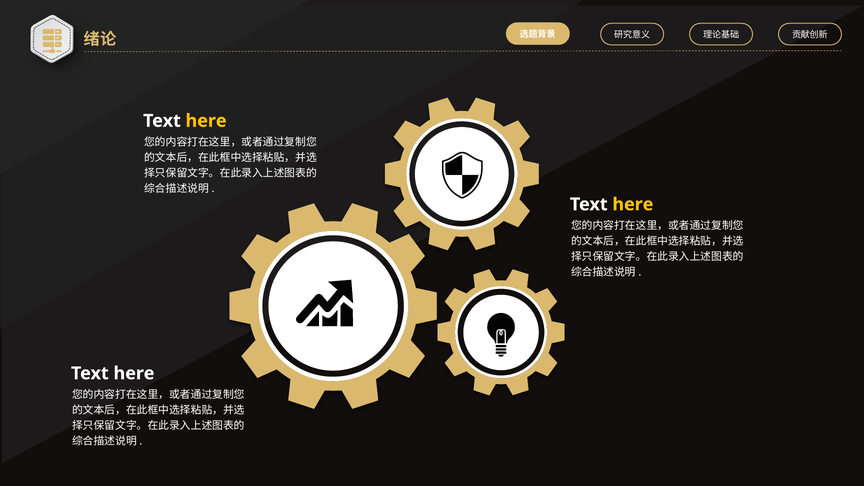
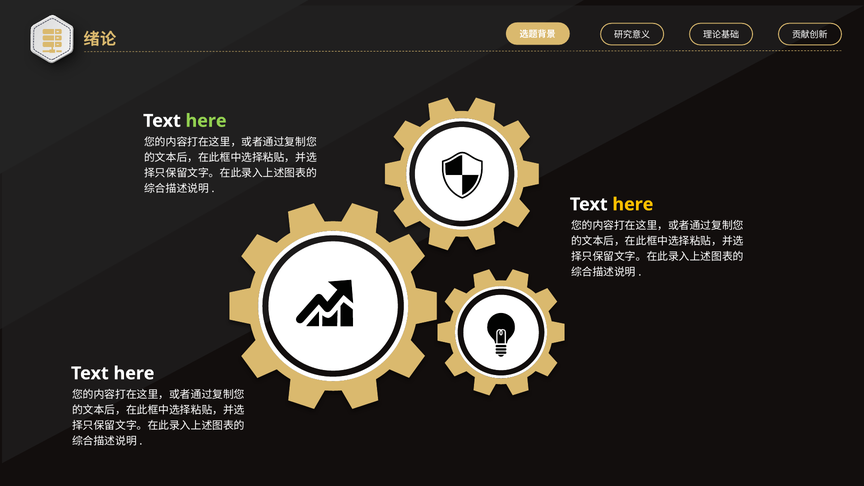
here colour: yellow -> light green (206, 121)
